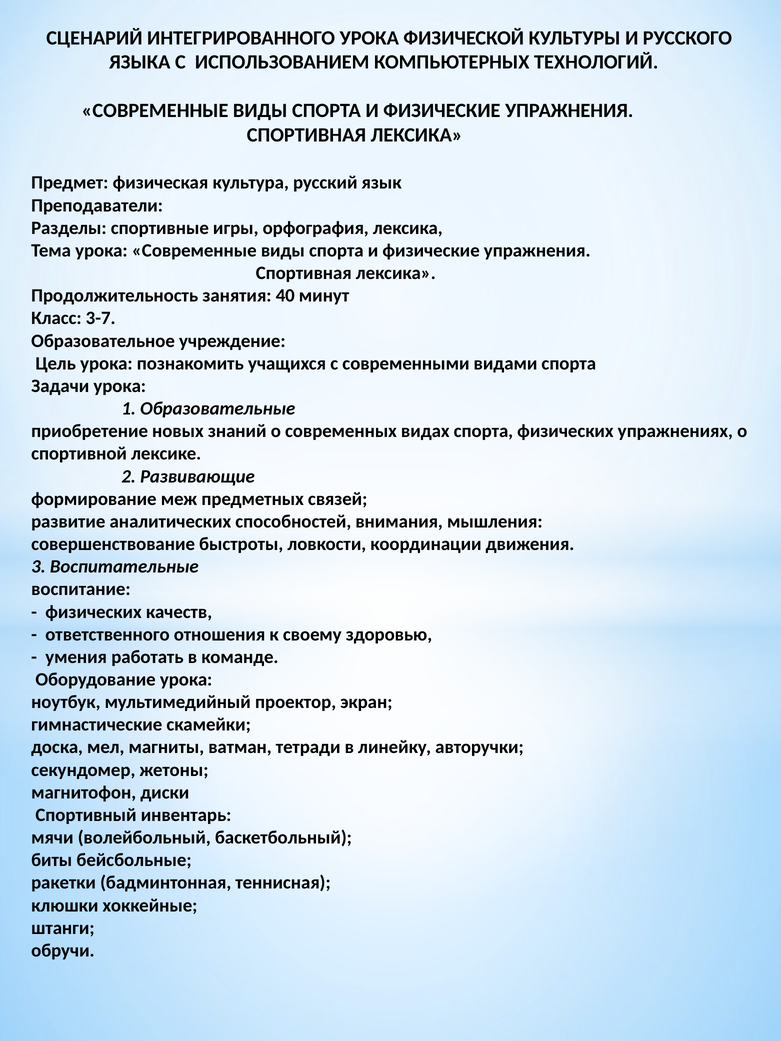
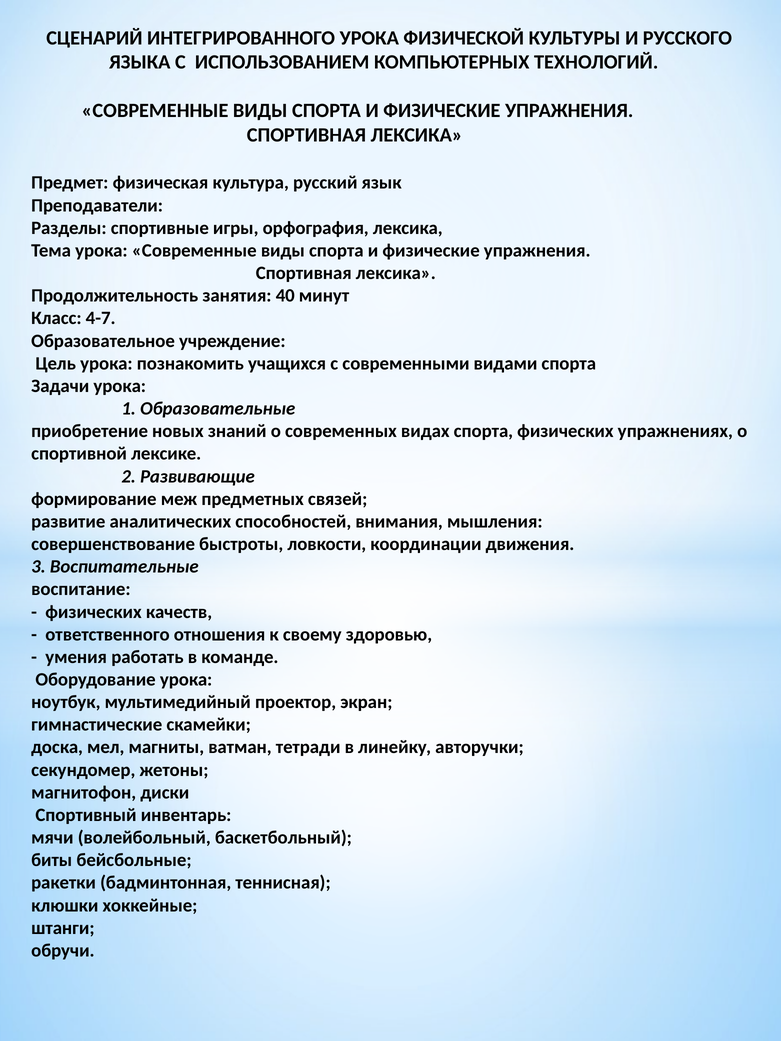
3-7: 3-7 -> 4-7 (101, 318)
